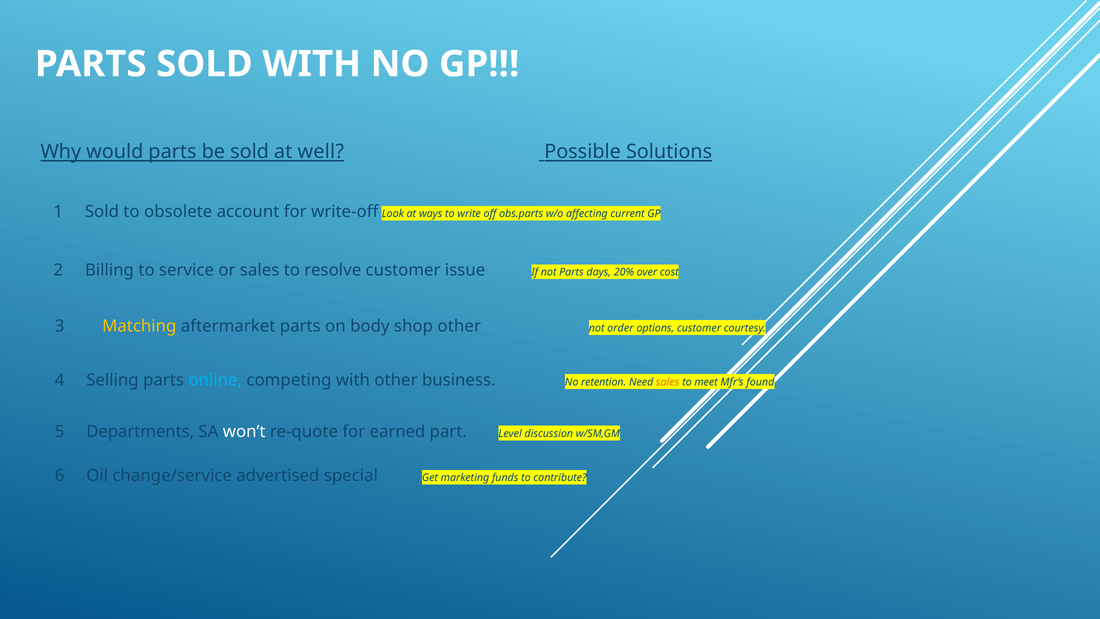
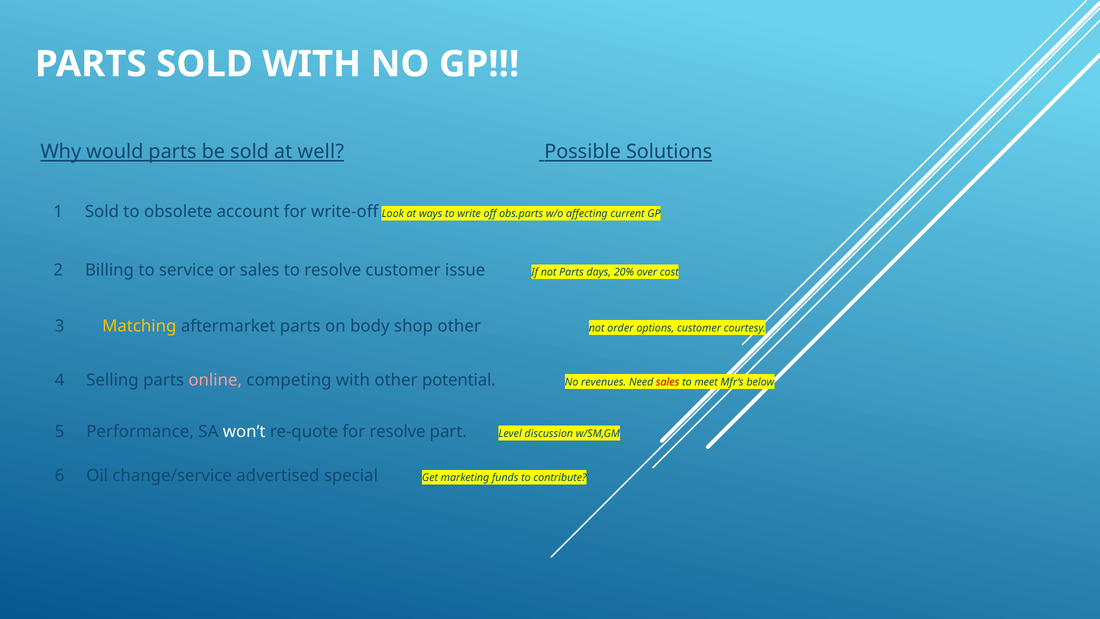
online colour: light blue -> pink (215, 380)
business: business -> potential (459, 380)
retention: retention -> revenues (604, 382)
sales colour: orange -> red (668, 382)
found: found -> below (760, 382)
Departments: Departments -> Performance (140, 431)
for earned: earned -> resolve (398, 431)
